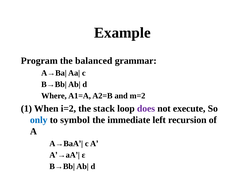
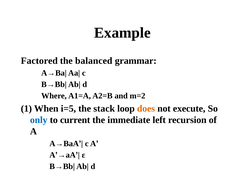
Program: Program -> Factored (39, 61)
i=2: i=2 -> i=5 (68, 108)
does colour: purple -> orange (146, 108)
symbol: symbol -> current (75, 120)
